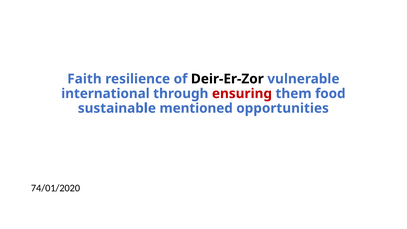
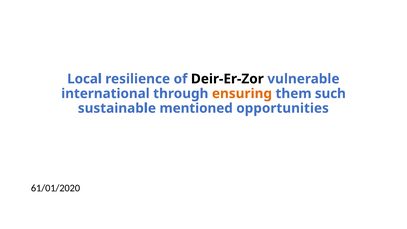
Faith: Faith -> Local (85, 79)
ensuring colour: red -> orange (242, 94)
food: food -> such (330, 94)
74/01/2020: 74/01/2020 -> 61/01/2020 (55, 188)
